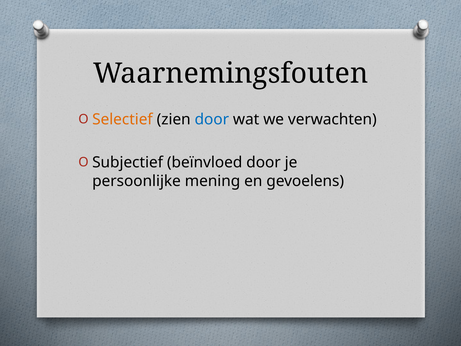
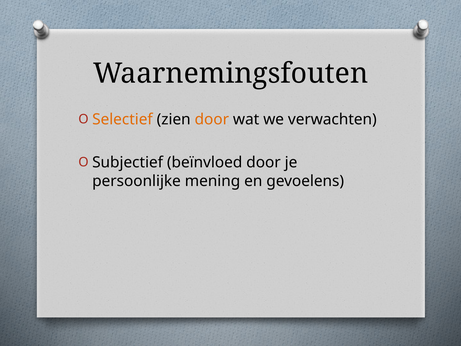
door colour: blue -> orange (212, 119)
